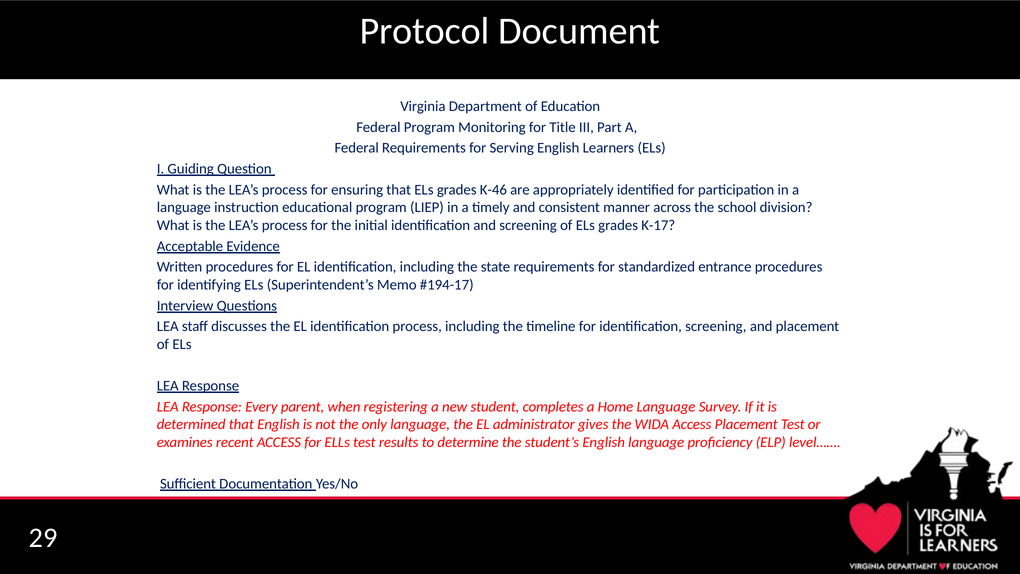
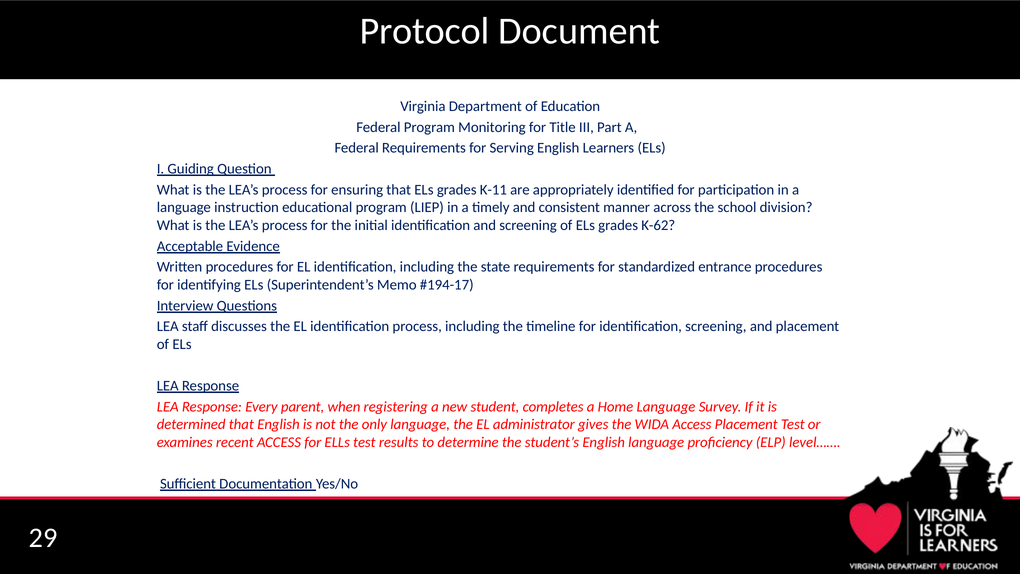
K-46: K-46 -> K-11 (493, 190)
K-17: K-17 -> K-62 (658, 225)
